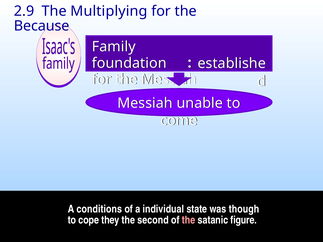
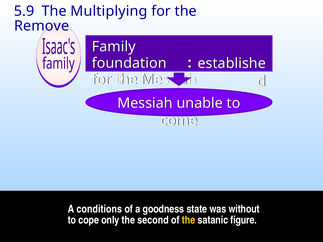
2.9: 2.9 -> 5.9 (24, 11)
Because: Because -> Remove (42, 26)
individual: individual -> goodness (163, 209)
though: though -> without (244, 209)
they: they -> only (110, 220)
the colour: pink -> yellow (189, 220)
